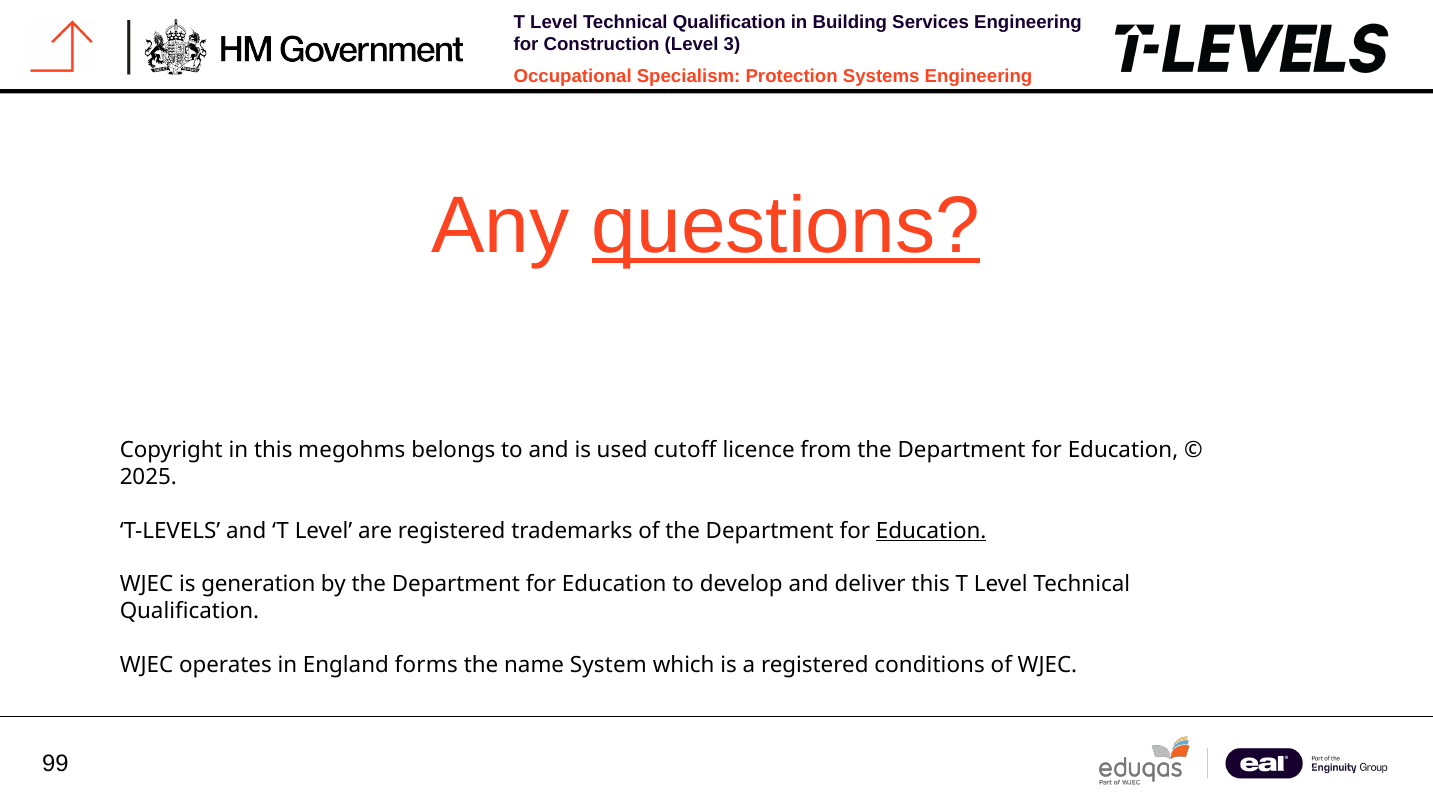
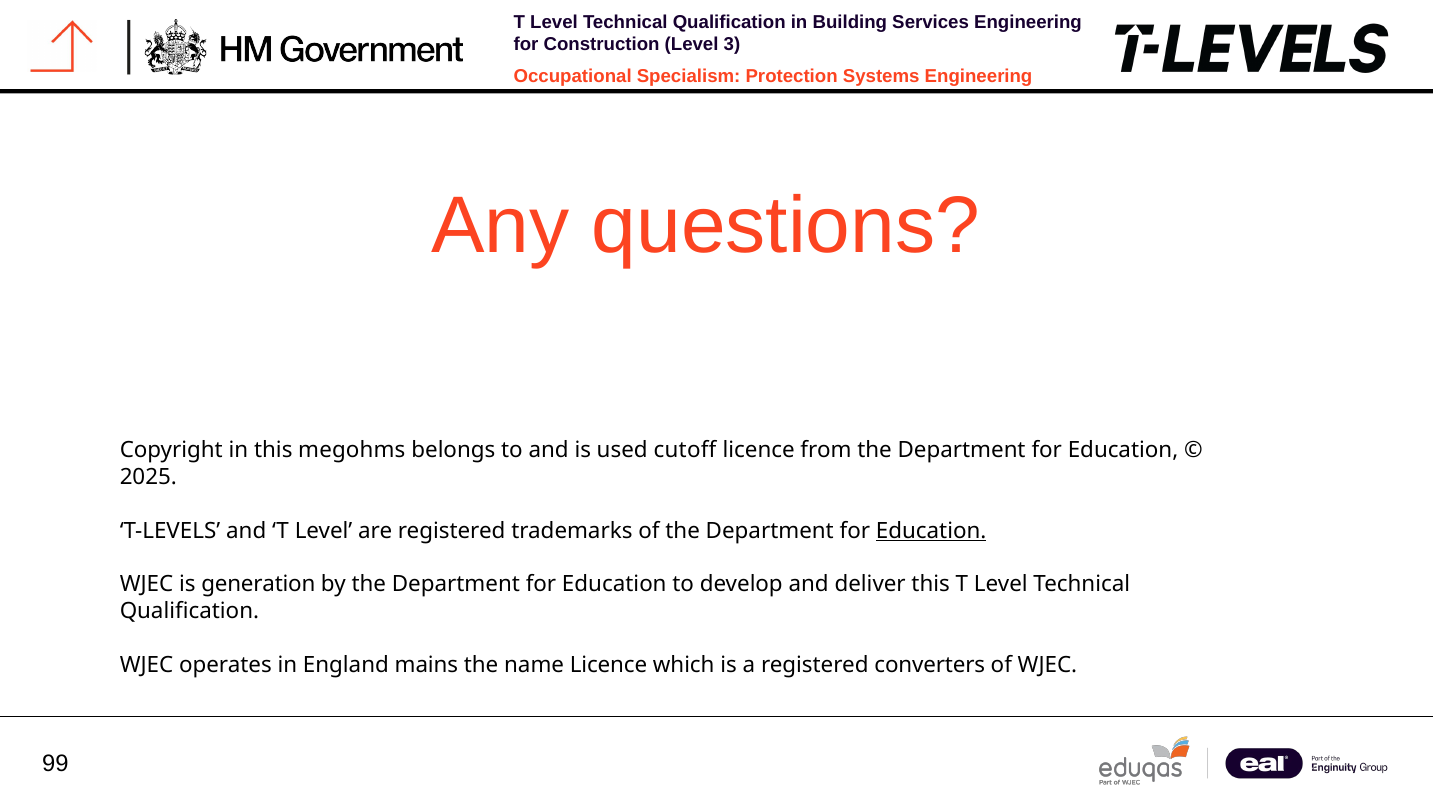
questions underline: present -> none (786, 226)
forms: forms -> mains (426, 665)
name System: System -> Licence (608, 665)
conditions: conditions -> converters (930, 665)
